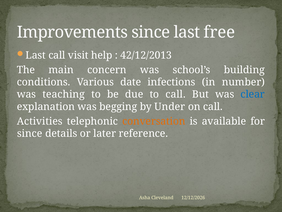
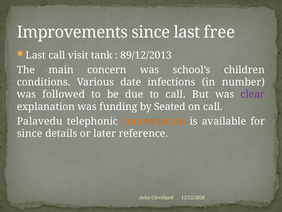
help: help -> tank (102, 55)
42/12/2013: 42/12/2013 -> 89/12/2013 (146, 55)
building: building -> children (244, 70)
teaching: teaching -> followed (64, 94)
clear colour: blue -> purple (253, 94)
begging: begging -> funding (118, 106)
Under: Under -> Seated (170, 106)
Activities: Activities -> Palavedu (40, 121)
